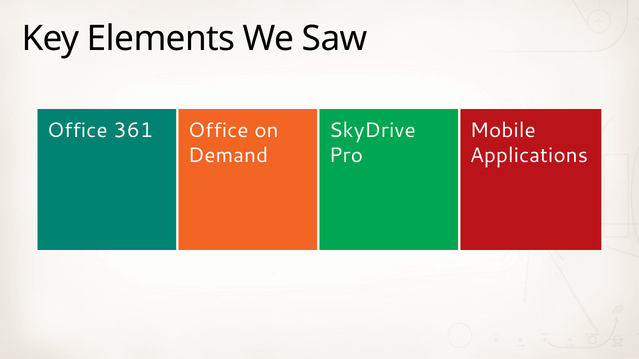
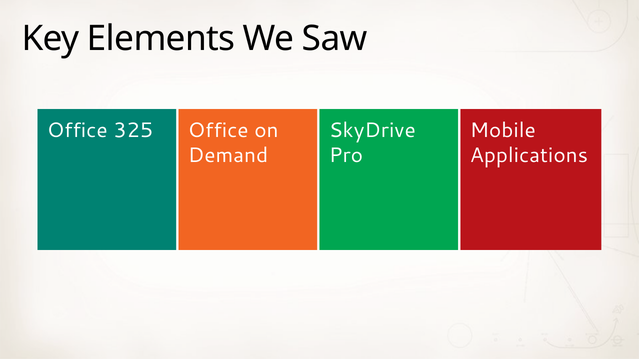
361: 361 -> 325 (133, 131)
